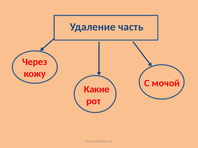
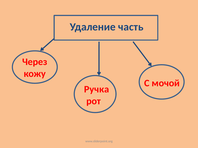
Какие: Какие -> Ручка (97, 90)
